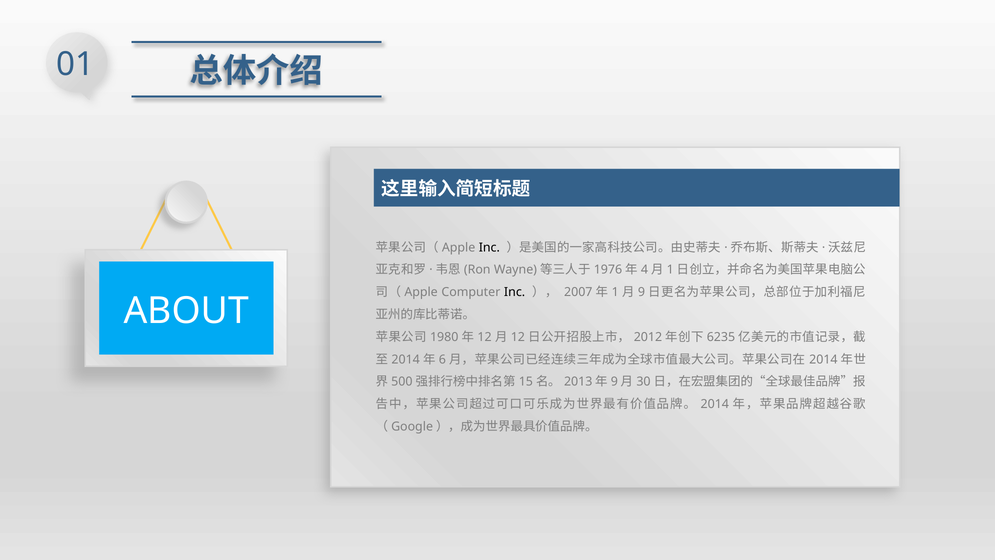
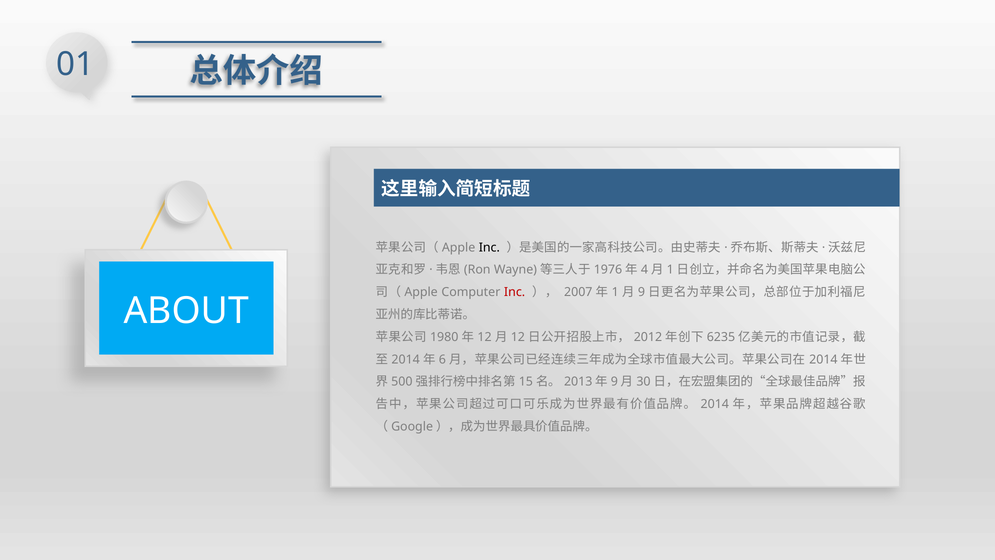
Inc colour: black -> red (515, 292)
